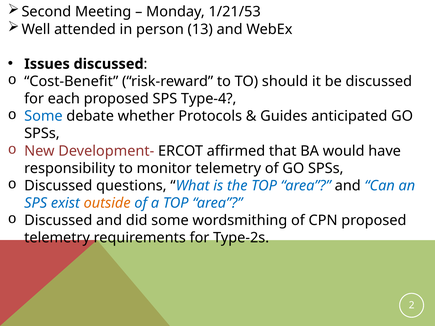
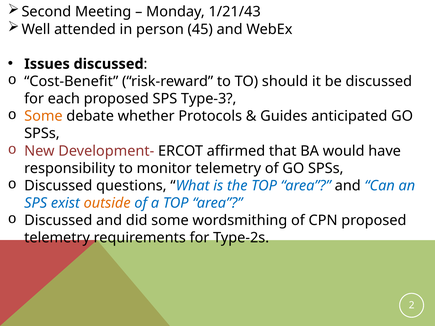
1/21/53: 1/21/53 -> 1/21/43 (235, 12)
13: 13 -> 45 (200, 29)
Type-4: Type-4 -> Type-3 (209, 99)
Some colour: blue -> orange (43, 116)
